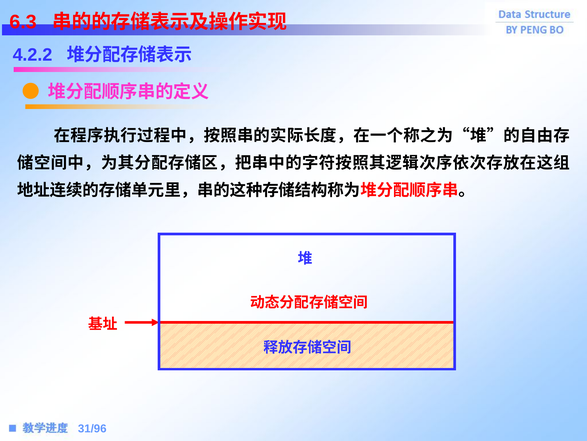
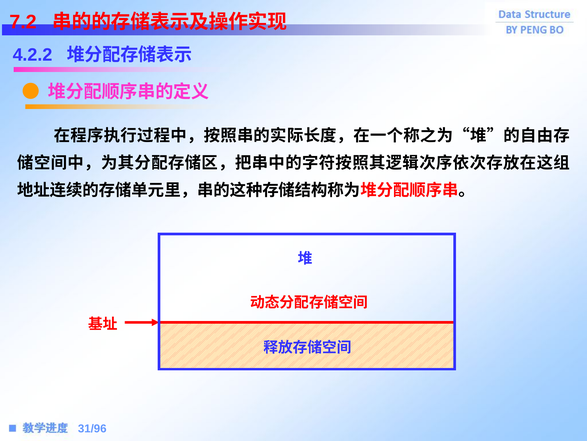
6.3: 6.3 -> 7.2 (23, 22)
